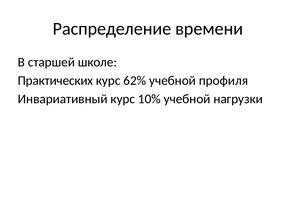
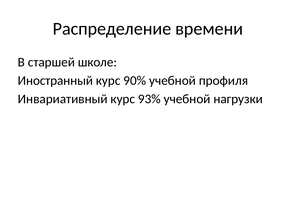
Практических: Практических -> Иностранный (55, 81)
62%: 62% -> 90% (135, 81)
10%: 10% -> 93% (149, 99)
